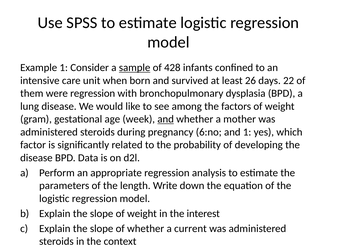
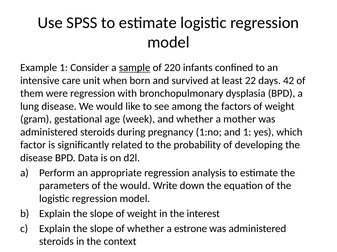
428: 428 -> 220 (172, 68)
26: 26 -> 22 (250, 81)
22: 22 -> 42 (289, 81)
and underline: present -> none (166, 120)
6:no: 6:no -> 1:no (209, 132)
the length: length -> would (135, 186)
current: current -> estrone (191, 229)
